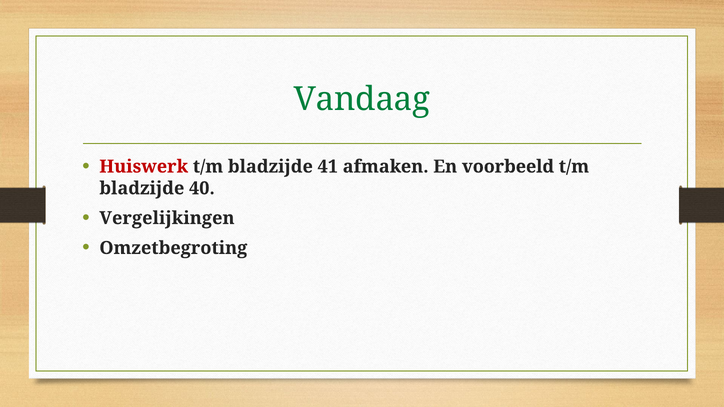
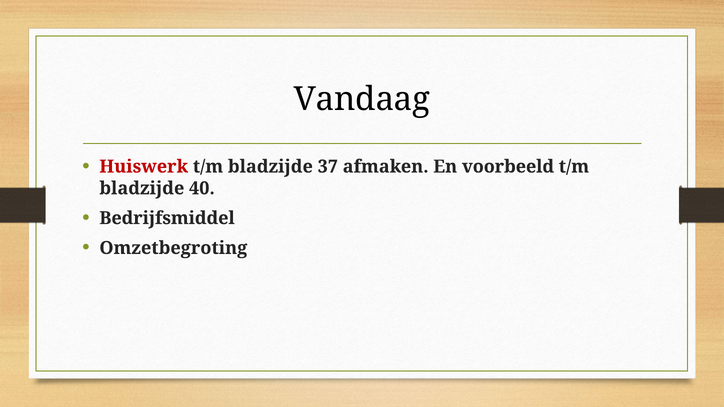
Vandaag colour: green -> black (362, 99)
41: 41 -> 37 (328, 167)
Vergelijkingen: Vergelijkingen -> Bedrijfsmiddel (167, 218)
